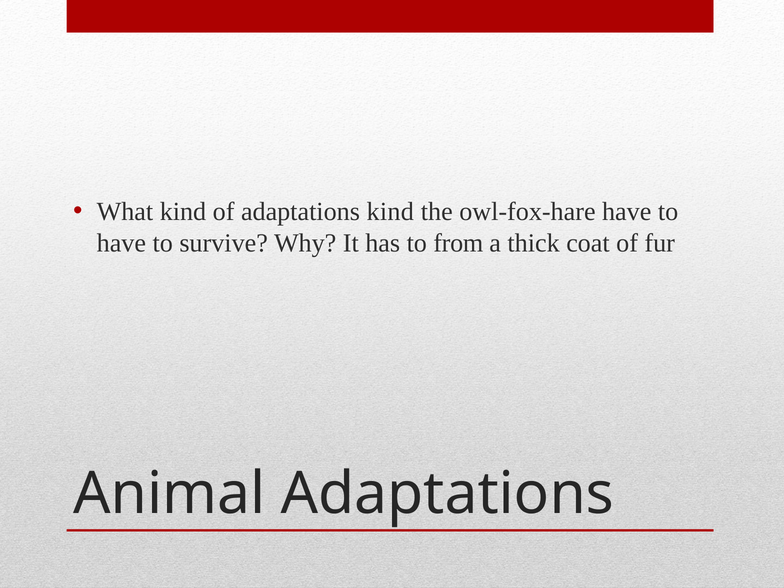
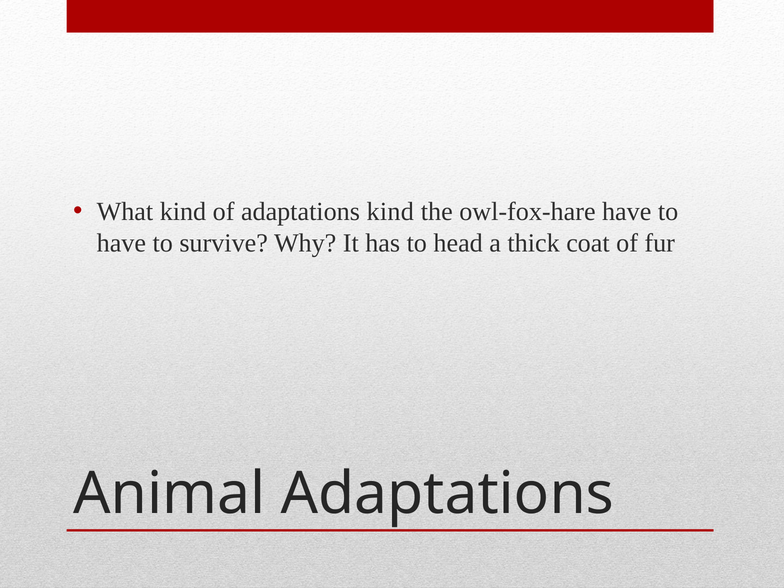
from: from -> head (458, 243)
